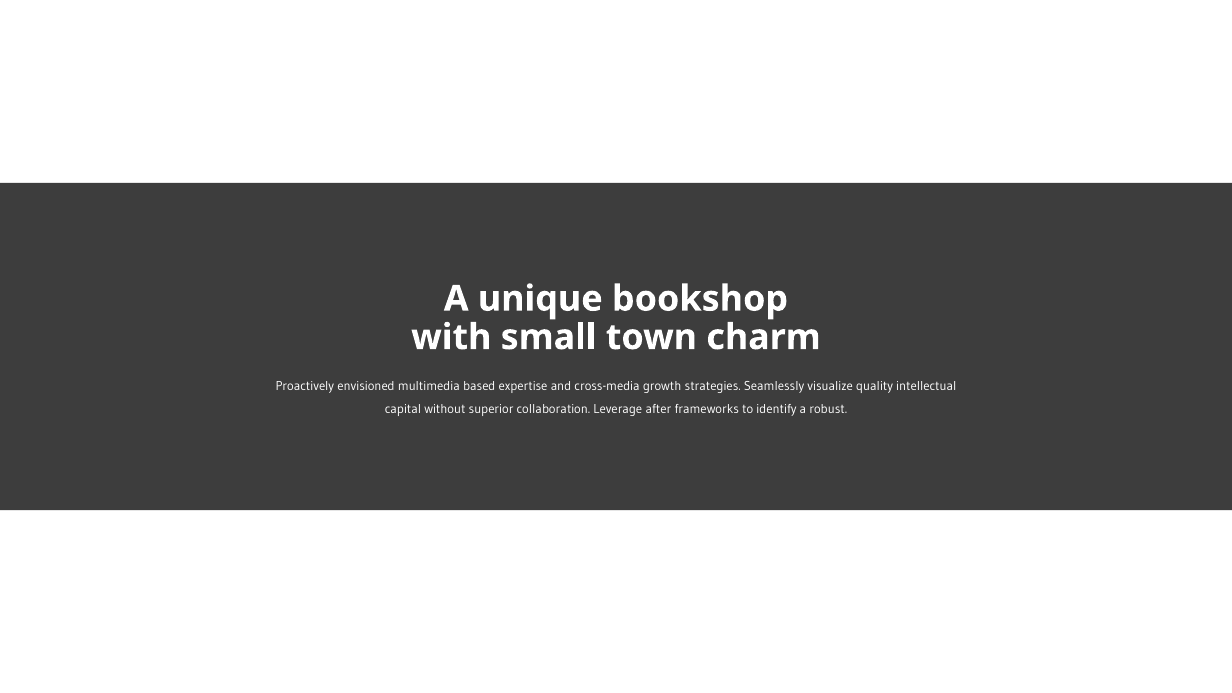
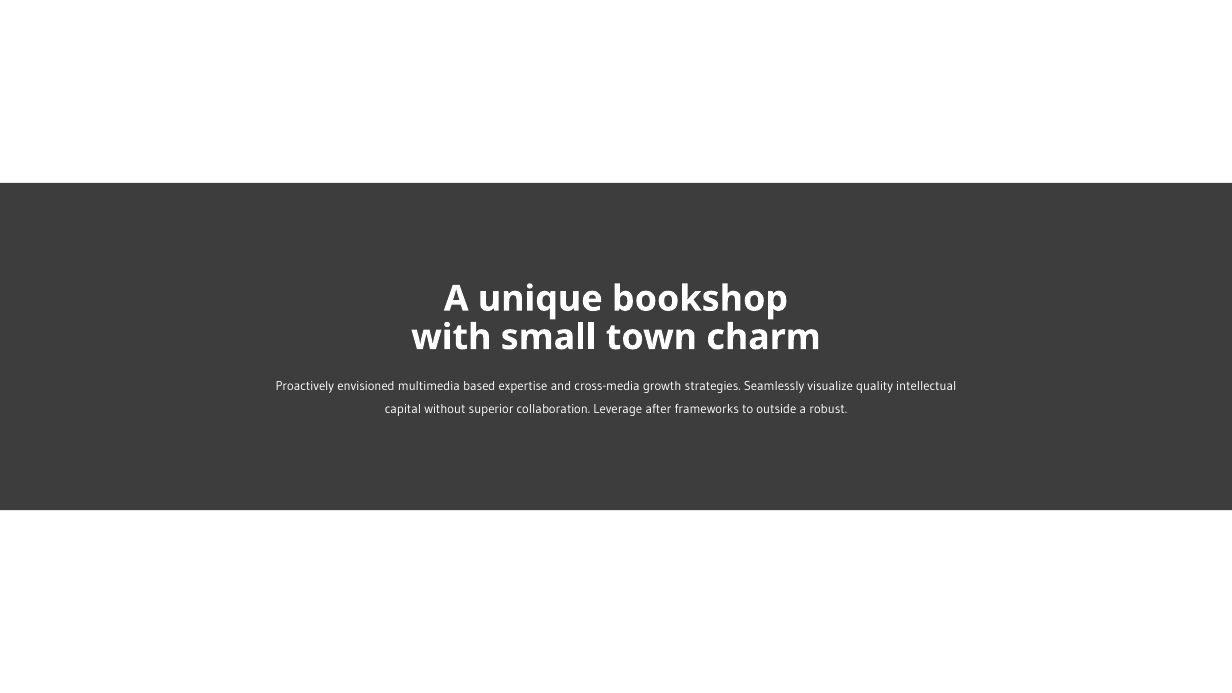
identify: identify -> outside (776, 410)
